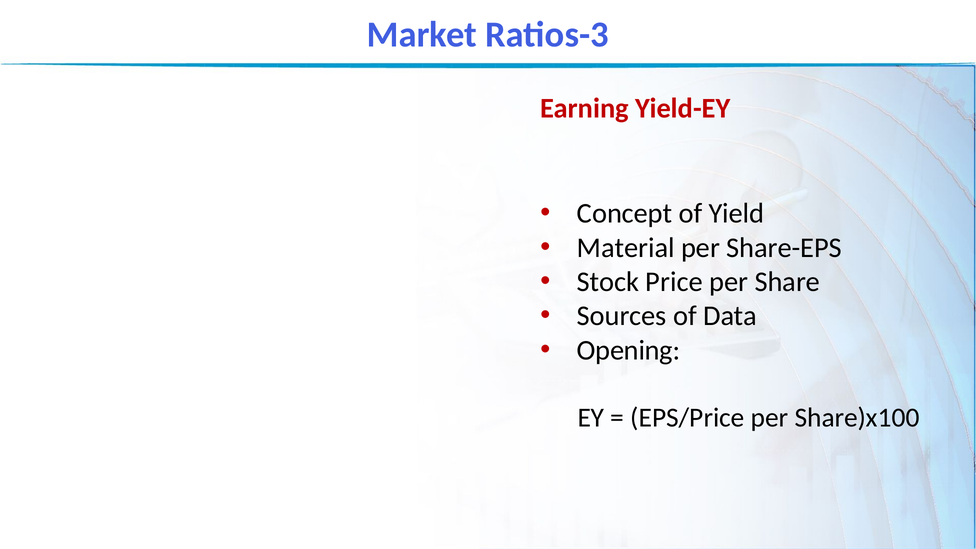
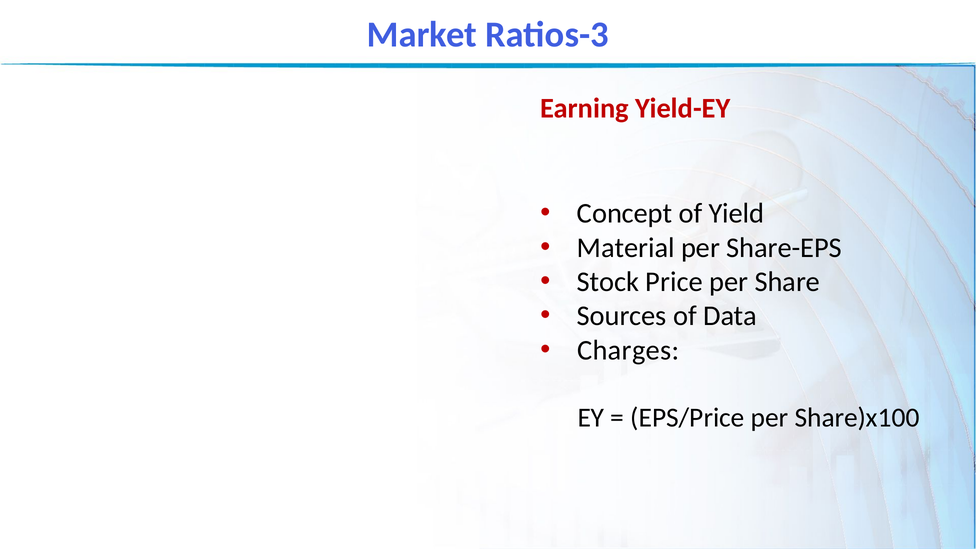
Opening: Opening -> Charges (628, 350)
